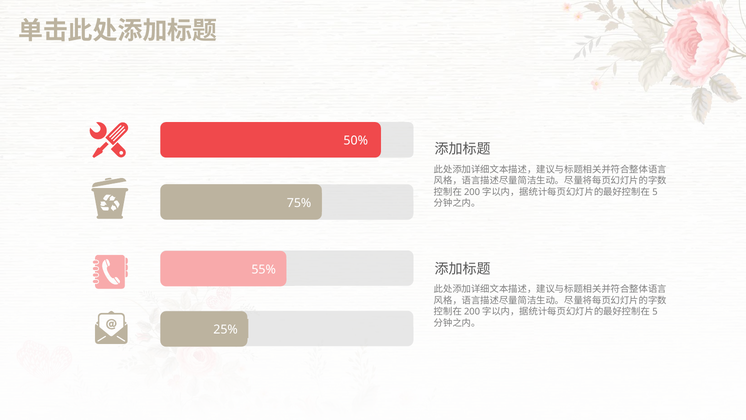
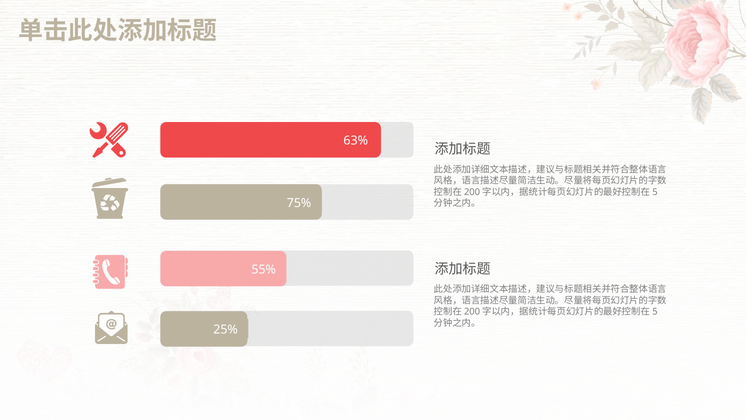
50%: 50% -> 63% (356, 141)
